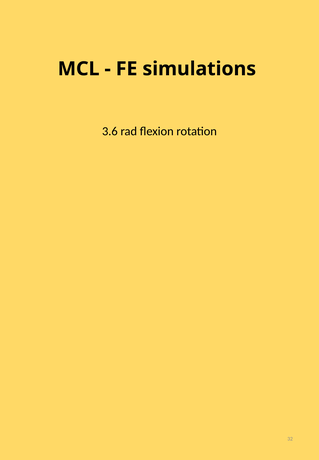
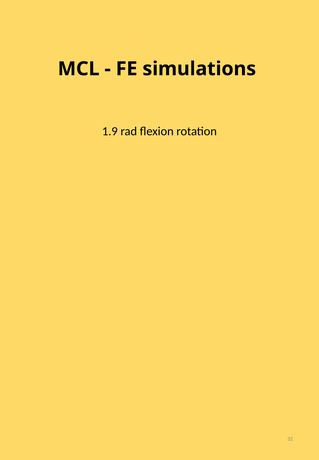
3.6: 3.6 -> 1.9 (110, 131)
